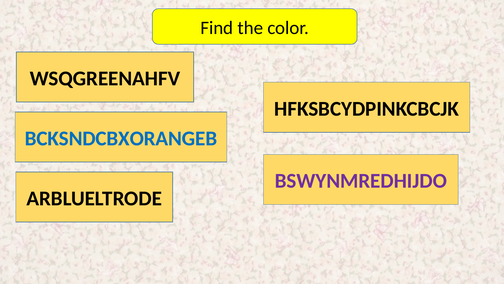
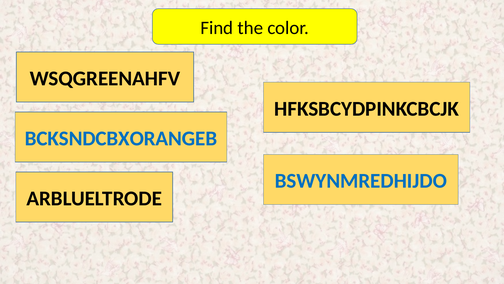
BSWYNMREDHIJDO colour: purple -> blue (361, 181)
